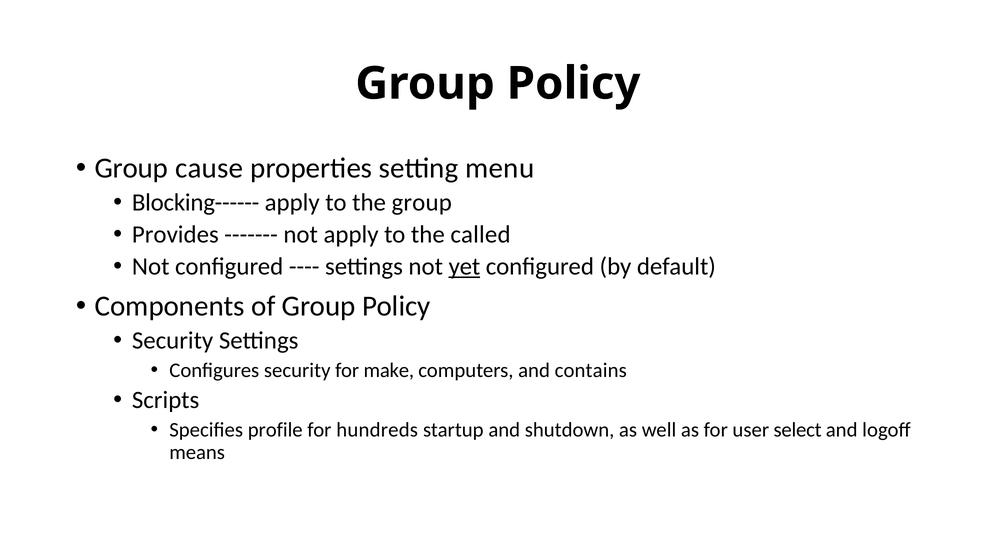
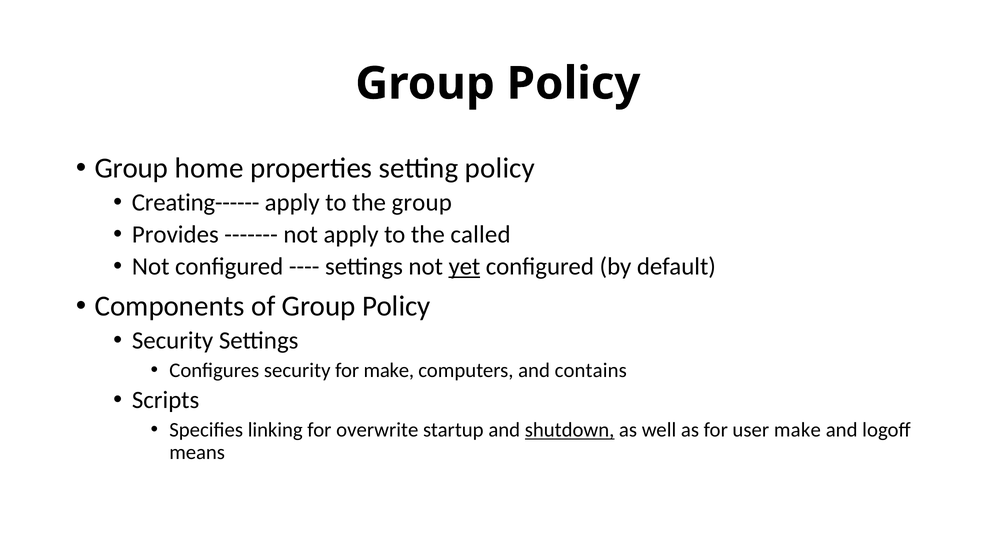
cause: cause -> home (209, 168)
setting menu: menu -> policy (500, 168)
Blocking------: Blocking------ -> Creating------ (196, 203)
profile: profile -> linking (275, 430)
hundreds: hundreds -> overwrite (377, 430)
shutdown underline: none -> present (570, 430)
user select: select -> make (797, 430)
